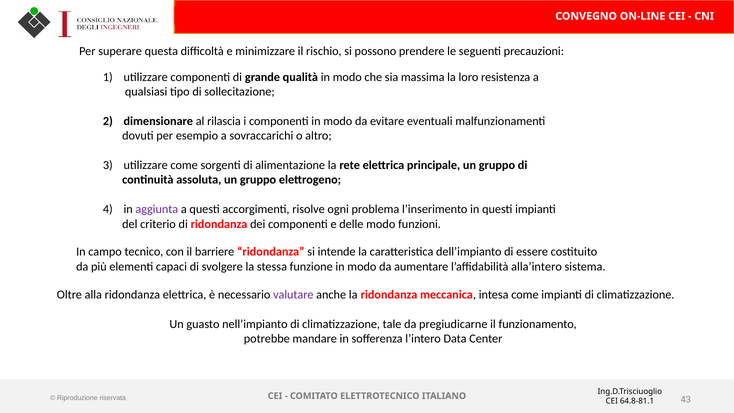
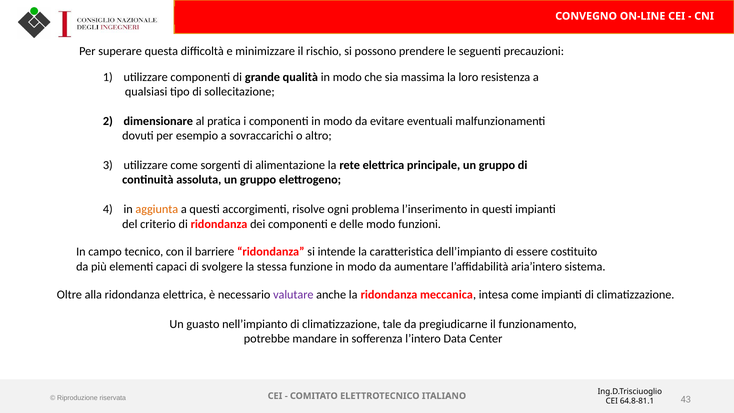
rilascia: rilascia -> pratica (224, 121)
aggiunta colour: purple -> orange (157, 209)
alla’intero: alla’intero -> aria’intero (537, 267)
